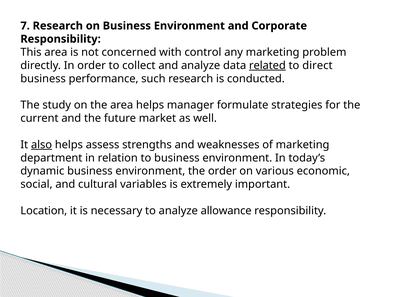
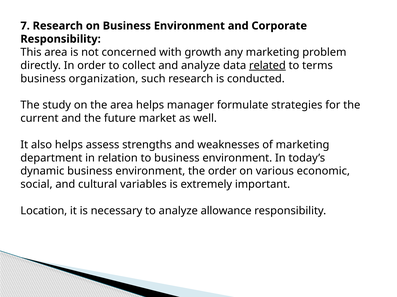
control: control -> growth (203, 52)
direct: direct -> terms (317, 66)
performance: performance -> organization (103, 79)
also underline: present -> none (42, 145)
